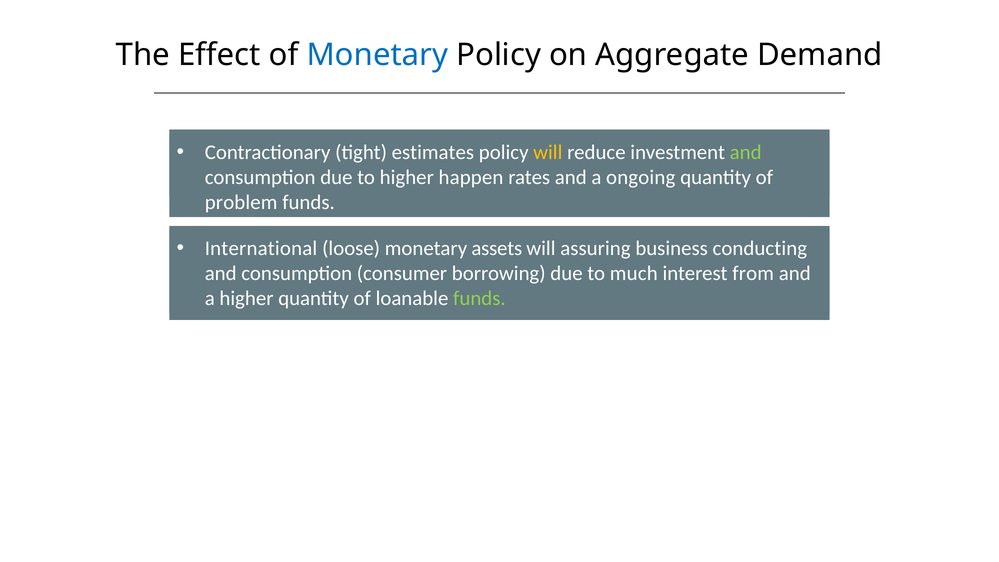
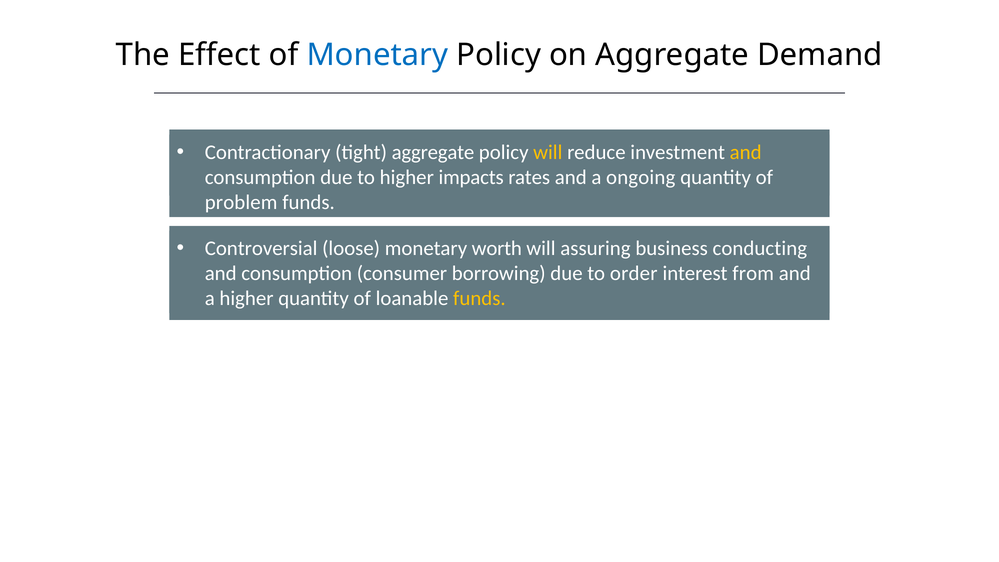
tight estimates: estimates -> aggregate (433, 152)
and colour: light green -> yellow (746, 152)
happen: happen -> impacts (471, 177)
International: International -> Controversial (261, 248)
assets: assets -> worth (497, 248)
much: much -> order (634, 273)
funds colour: light green -> yellow (479, 298)
